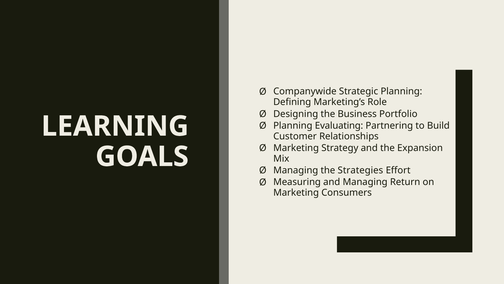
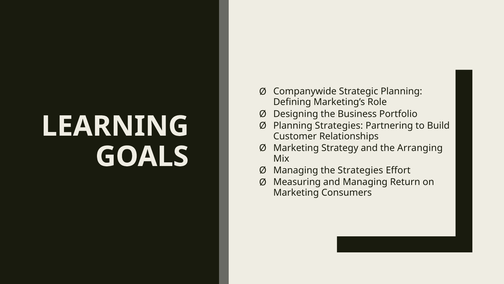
Planning Evaluating: Evaluating -> Strategies (339, 125)
Expansion: Expansion -> Arranging (420, 148)
